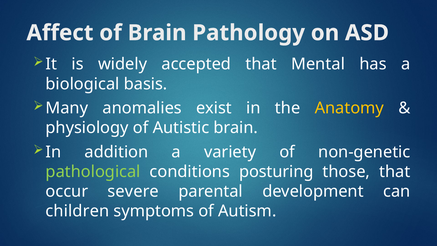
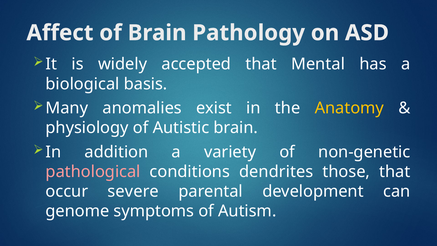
pathological colour: light green -> pink (93, 172)
posturing: posturing -> dendrites (276, 172)
children: children -> genome (77, 211)
